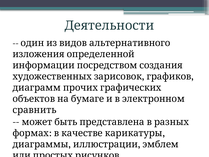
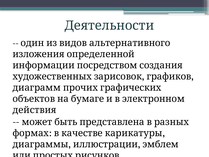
сравнить: сравнить -> действия (35, 110)
